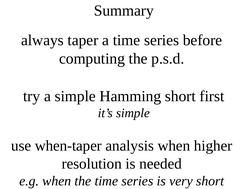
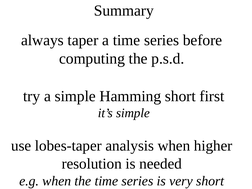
when-taper: when-taper -> lobes-taper (68, 146)
